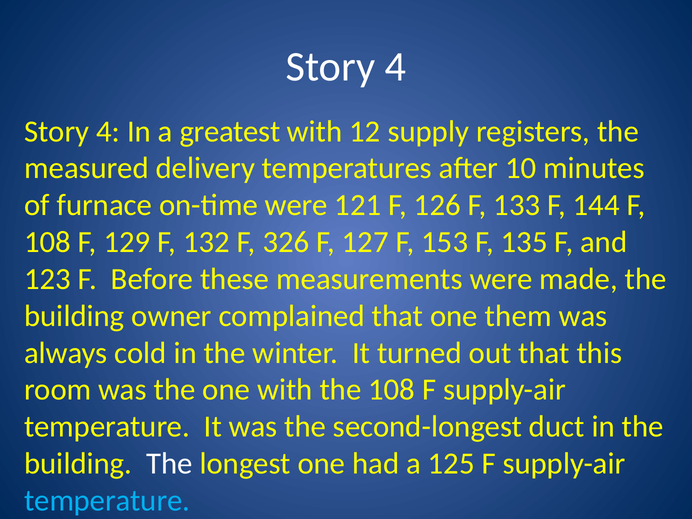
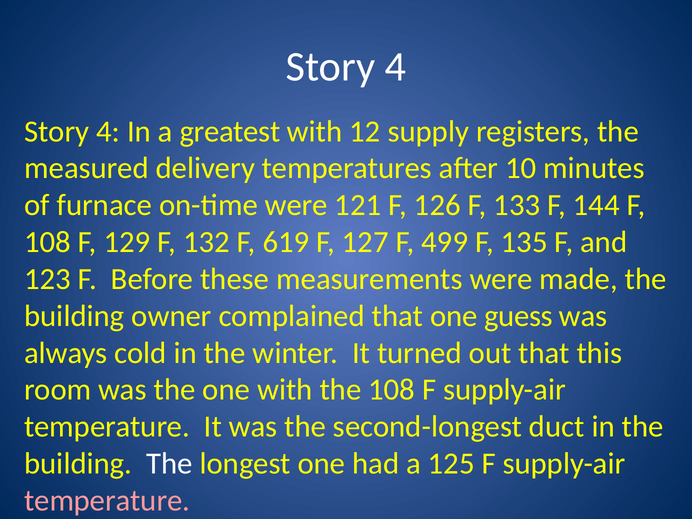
326: 326 -> 619 (286, 242)
153: 153 -> 499 (445, 242)
them: them -> guess (518, 316)
temperature colour: light blue -> pink (107, 501)
